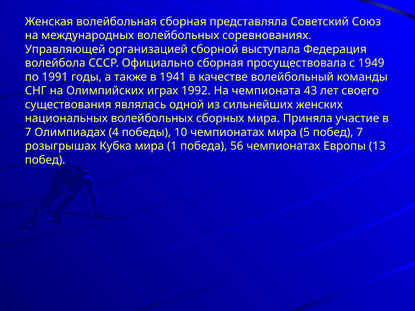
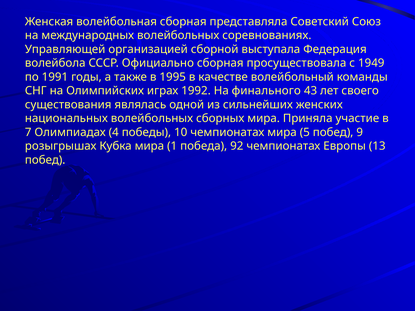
1941: 1941 -> 1995 (173, 77)
чемпионата: чемпионата -> финального (266, 91)
побед 7: 7 -> 9 (360, 132)
56: 56 -> 92 (237, 146)
